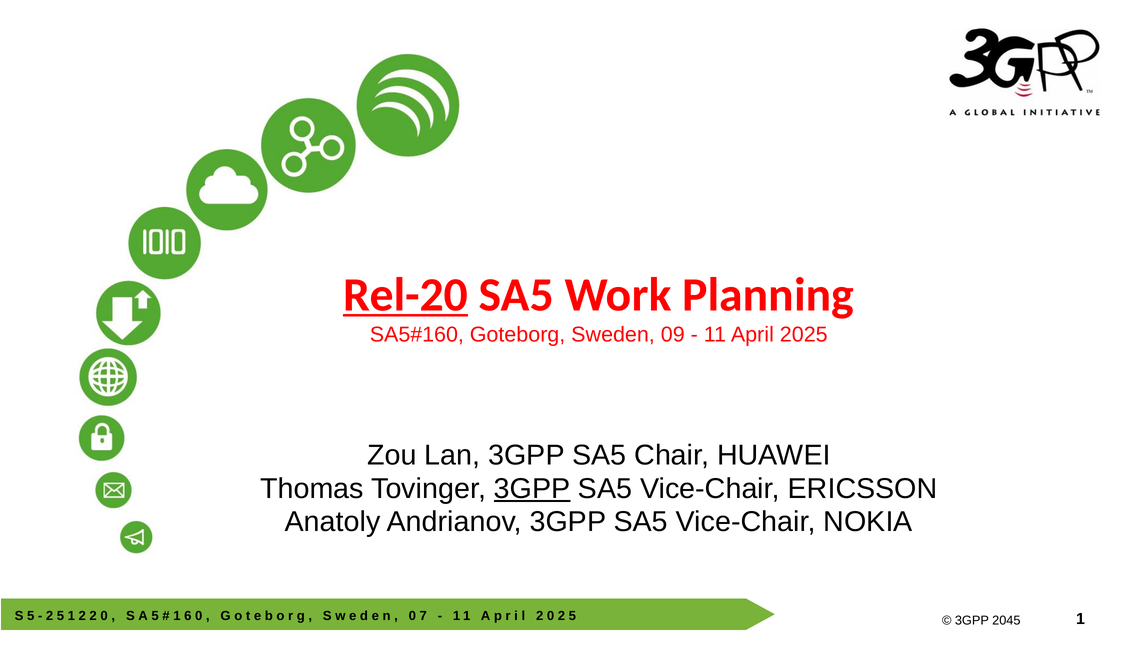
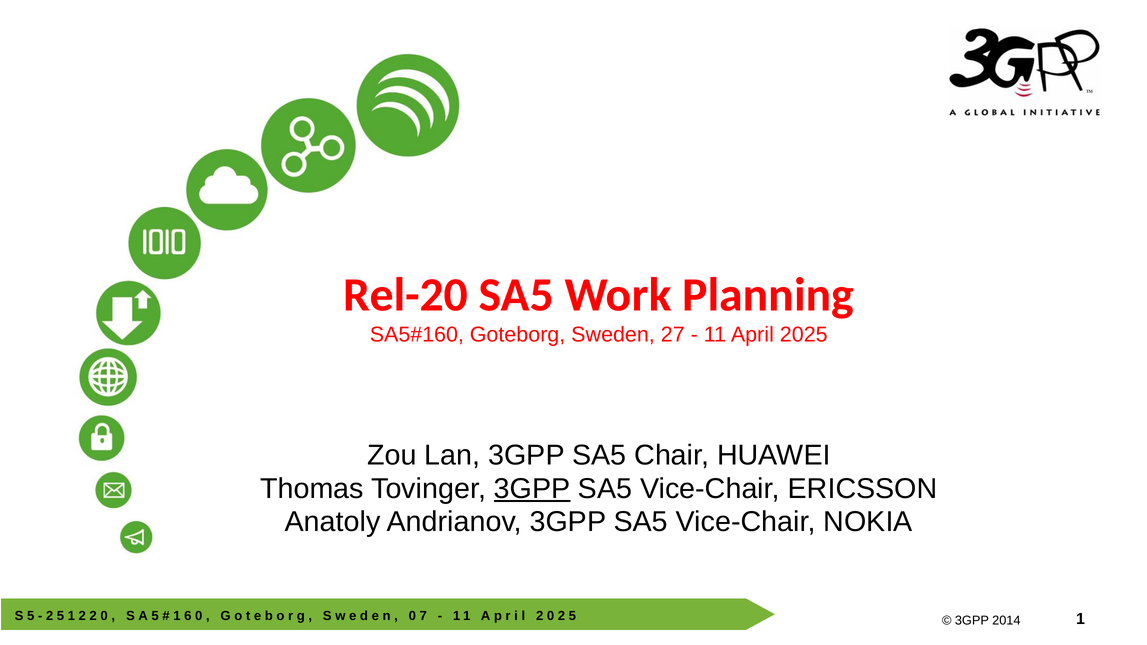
Rel-20 underline: present -> none (406, 295)
09: 09 -> 27 (673, 335)
2045: 2045 -> 2014 (1006, 621)
